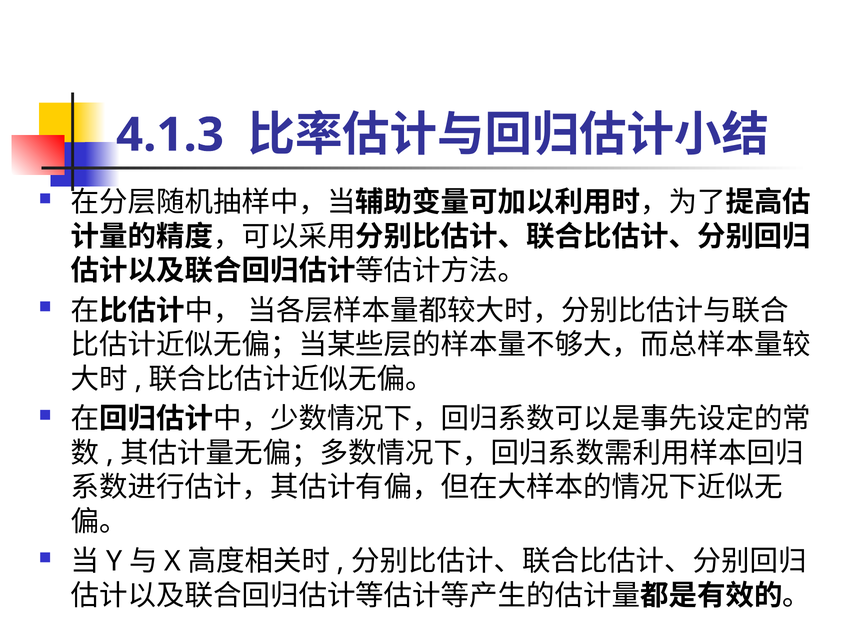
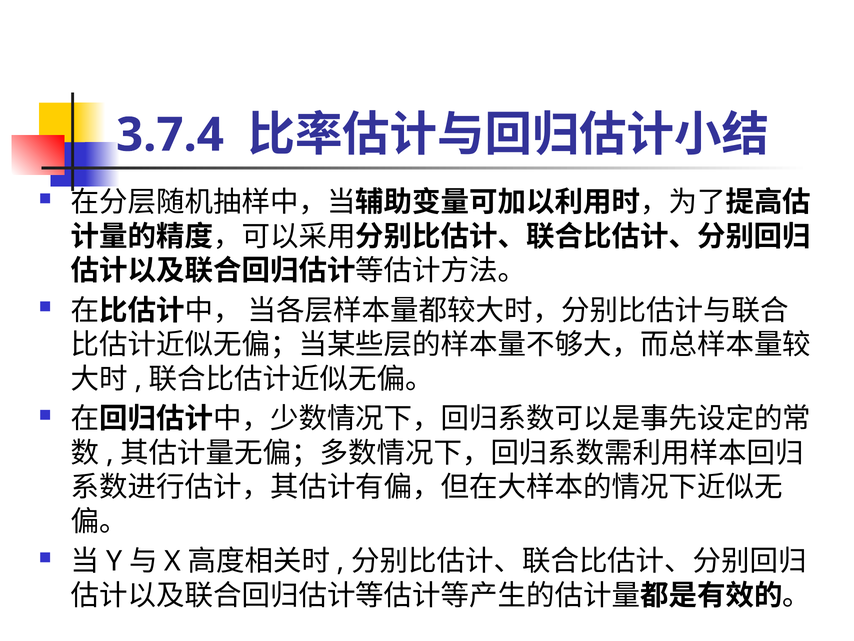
4.1.3: 4.1.3 -> 3.7.4 (170, 135)
